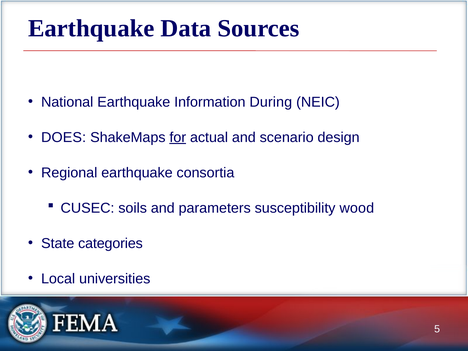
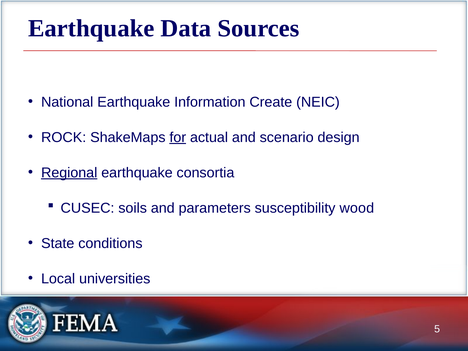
During: During -> Create (271, 102)
DOES: DOES -> ROCK (64, 137)
Regional underline: none -> present (69, 173)
categories: categories -> conditions (110, 243)
